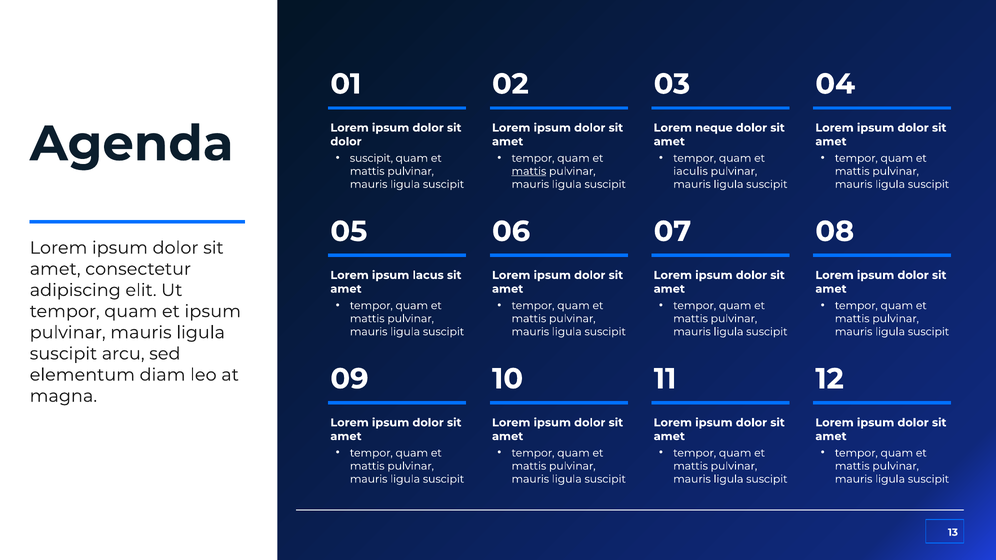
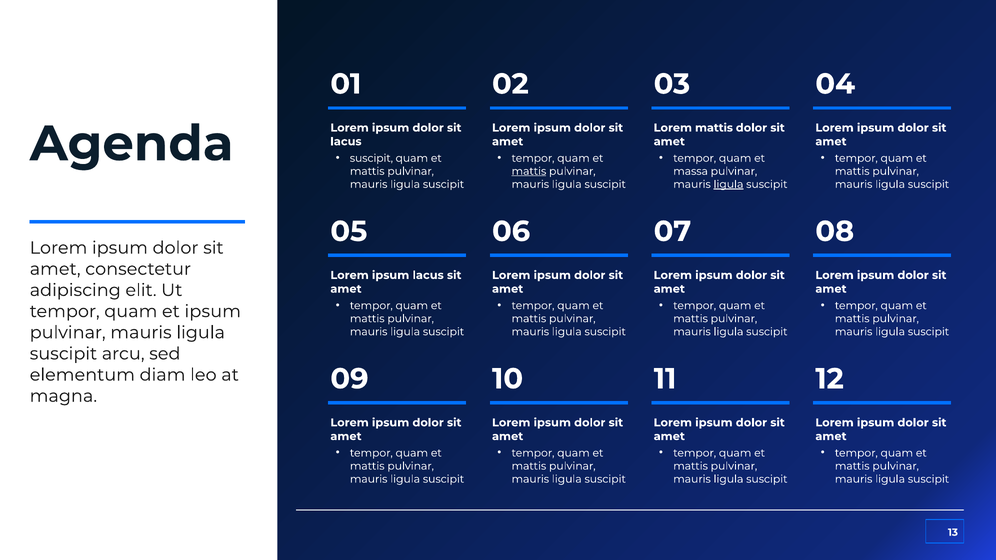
neque: neque -> mattis (714, 128)
dolor: dolor -> lacus (346, 142)
iaculis: iaculis -> massa (691, 171)
ligula underline: none -> present (728, 184)
